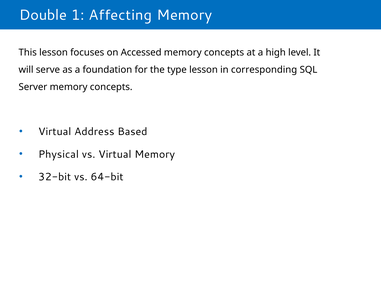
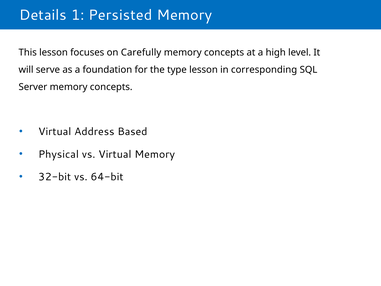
Double: Double -> Details (43, 15)
Affecting: Affecting -> Persisted (120, 15)
Accessed: Accessed -> Carefully (141, 53)
